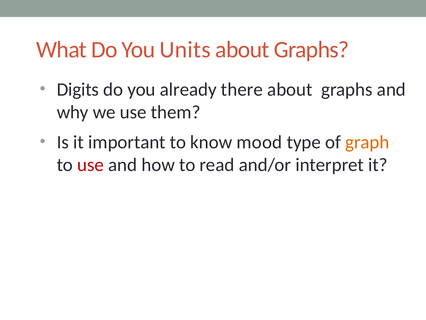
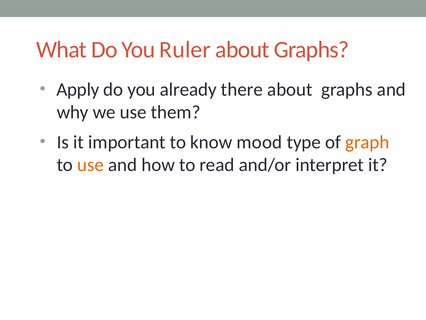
Units: Units -> Ruler (185, 50)
Digits: Digits -> Apply (78, 89)
use colour: red -> orange (91, 165)
